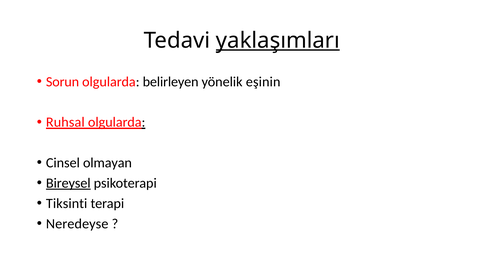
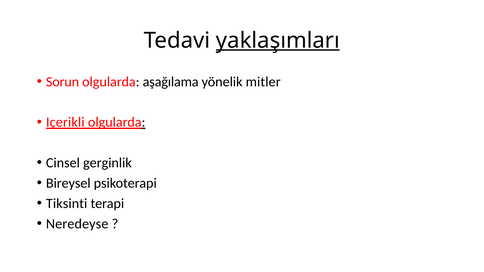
belirleyen: belirleyen -> aşağılama (171, 82)
eşinin: eşinin -> mitler (263, 82)
Ruhsal: Ruhsal -> Içerikli (65, 122)
olmayan: olmayan -> gerginlik (107, 163)
Bireysel underline: present -> none (68, 183)
